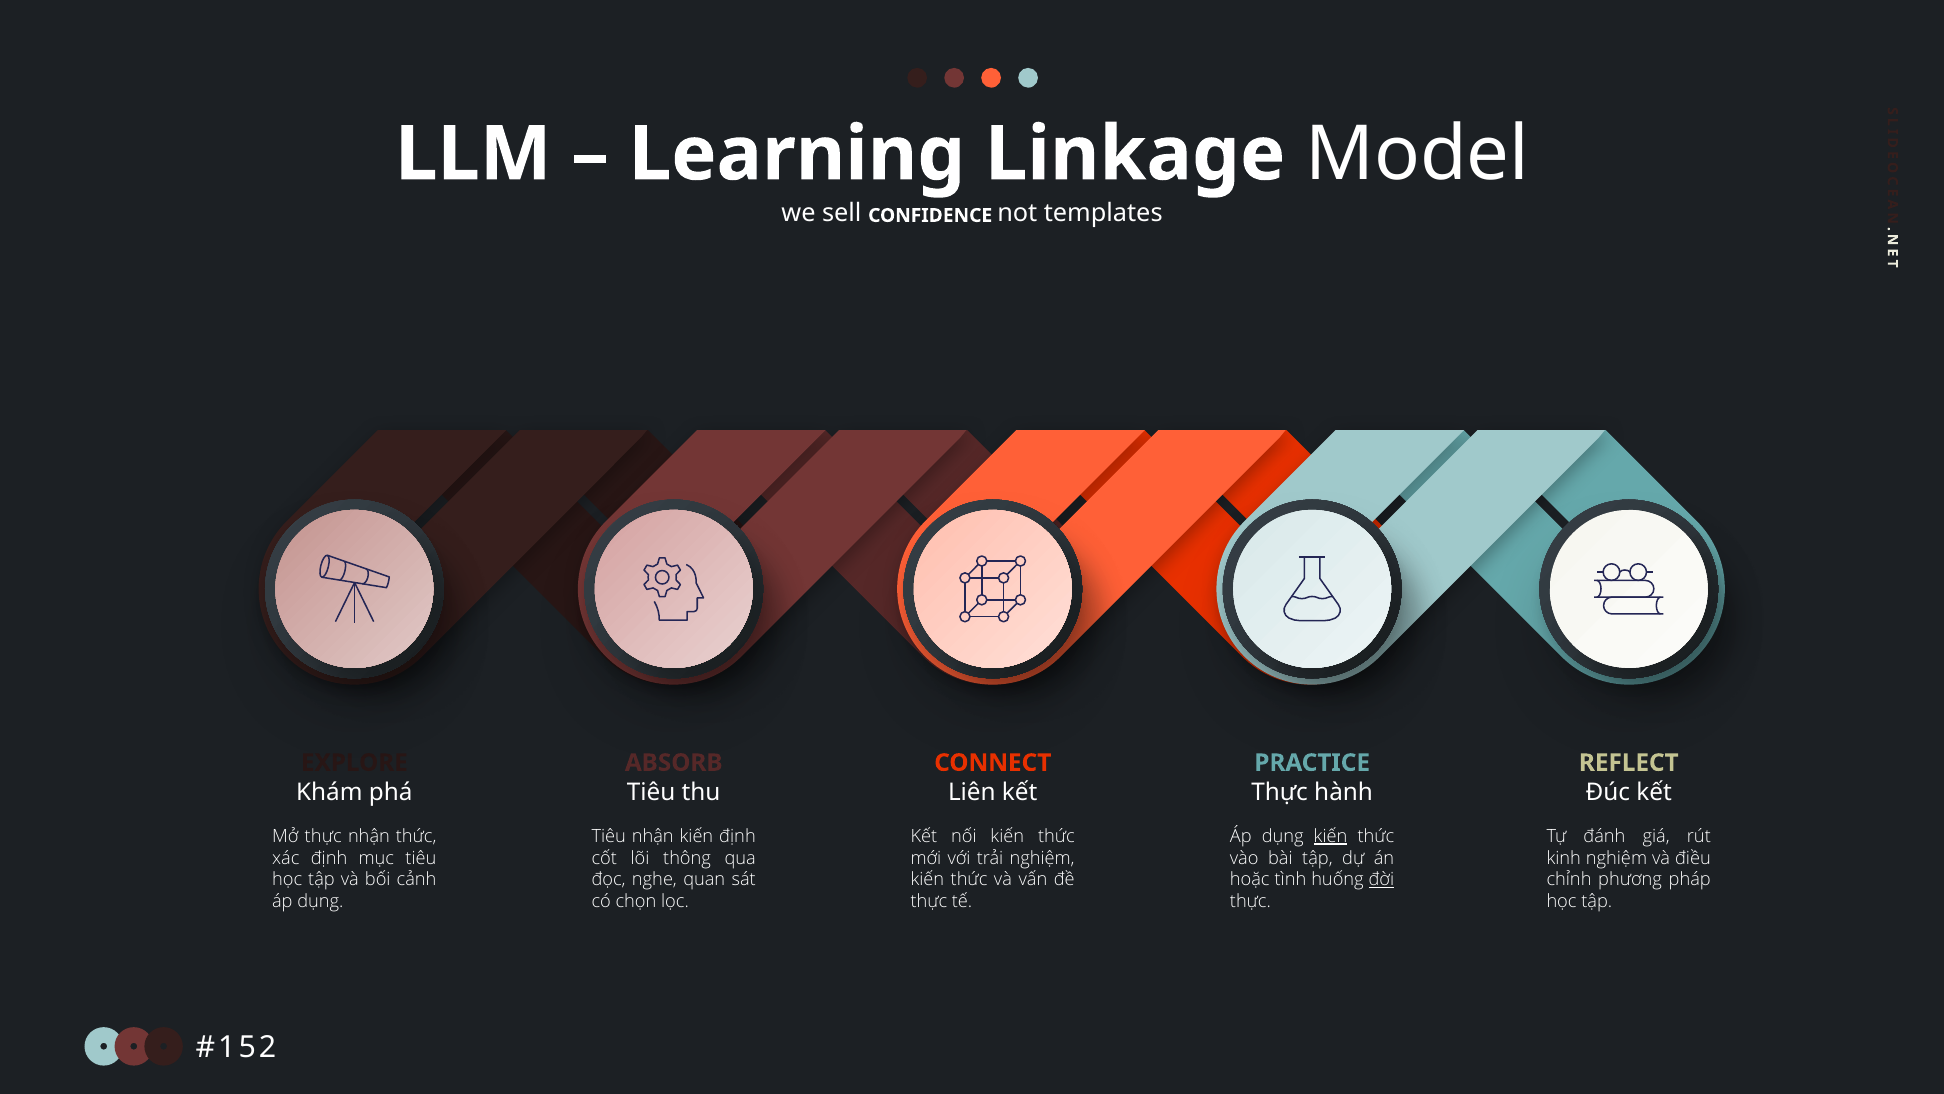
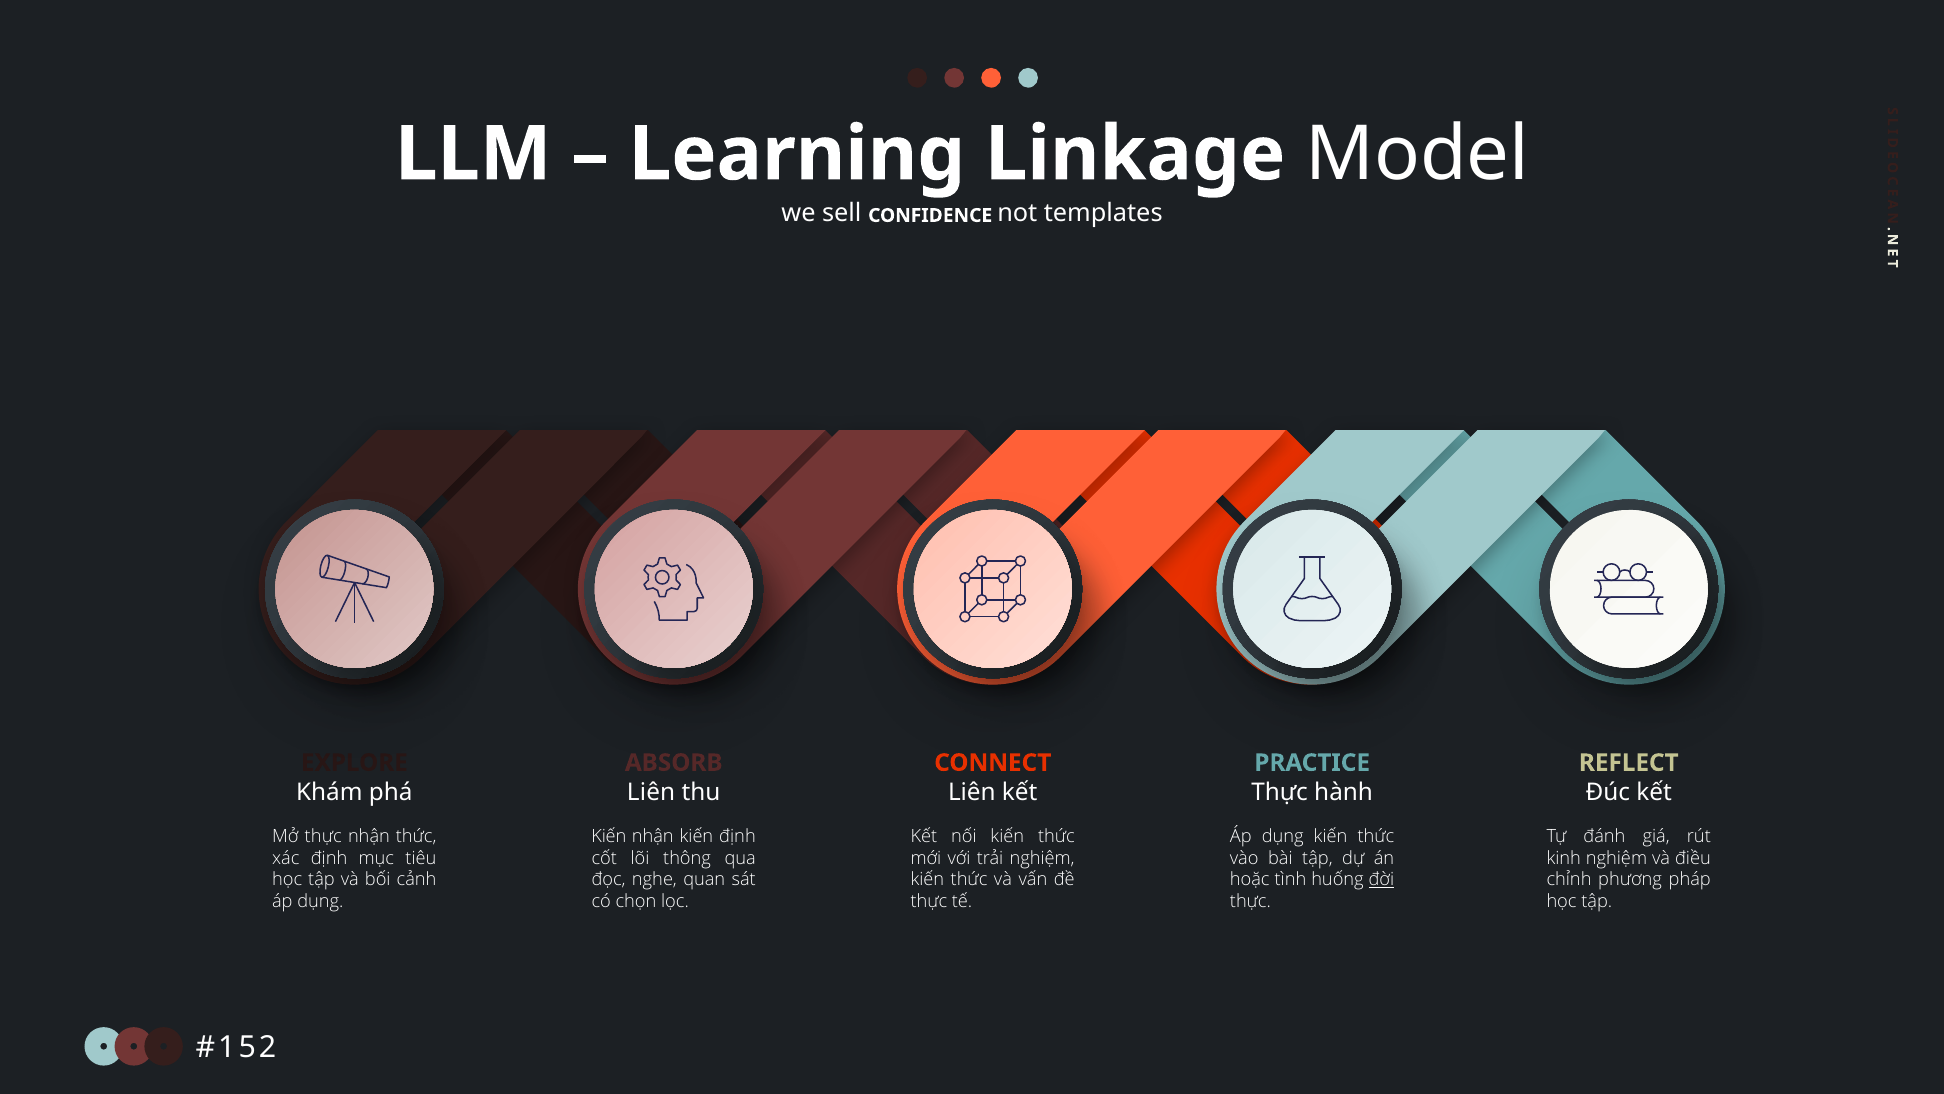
Tiêu: Tiêu -> Liên (651, 792)
Tiêu: Tiêu -> Kiến (609, 836)
kiến underline: present -> none (1331, 836)
